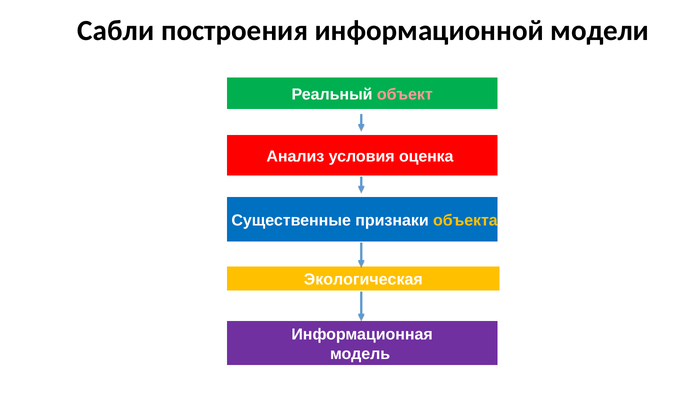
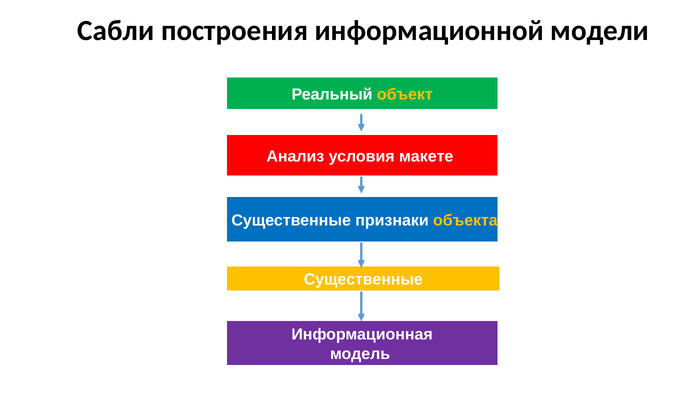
объект colour: pink -> yellow (405, 94)
оценка: оценка -> макете (426, 156)
Экологическая: Экологическая -> Существенные (363, 279)
